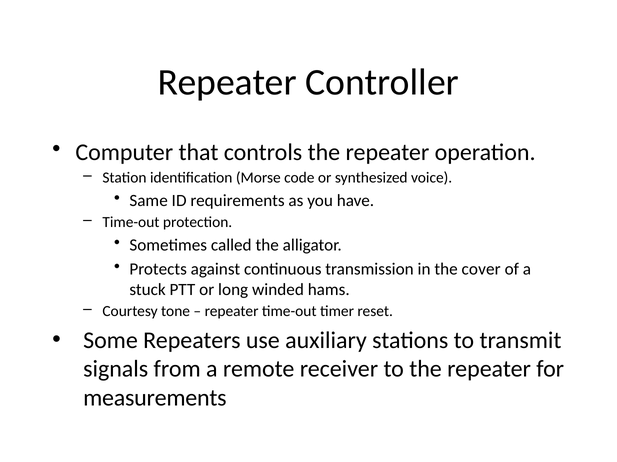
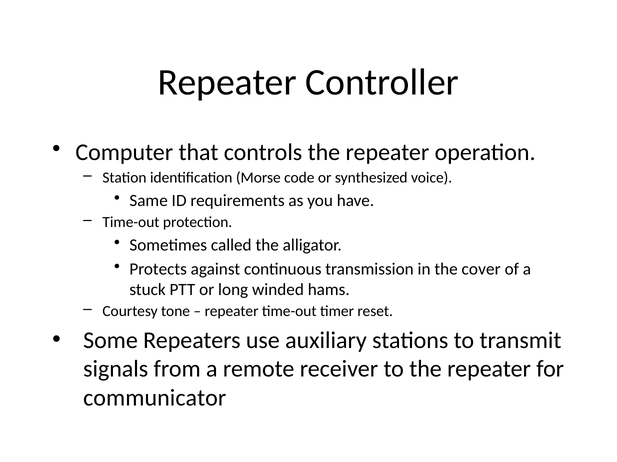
measurements: measurements -> communicator (155, 398)
